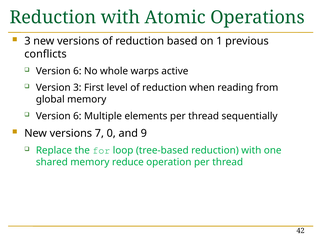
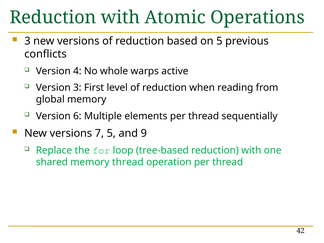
on 1: 1 -> 5 (219, 41)
6: 6 -> 4 (77, 71)
7 0: 0 -> 5 (111, 133)
memory reduce: reduce -> thread (128, 162)
